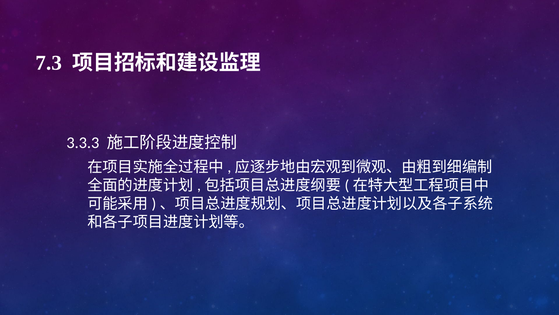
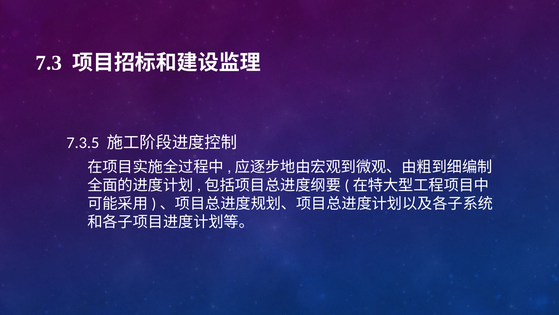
3.3.3: 3.3.3 -> 7.3.5 (83, 142)
